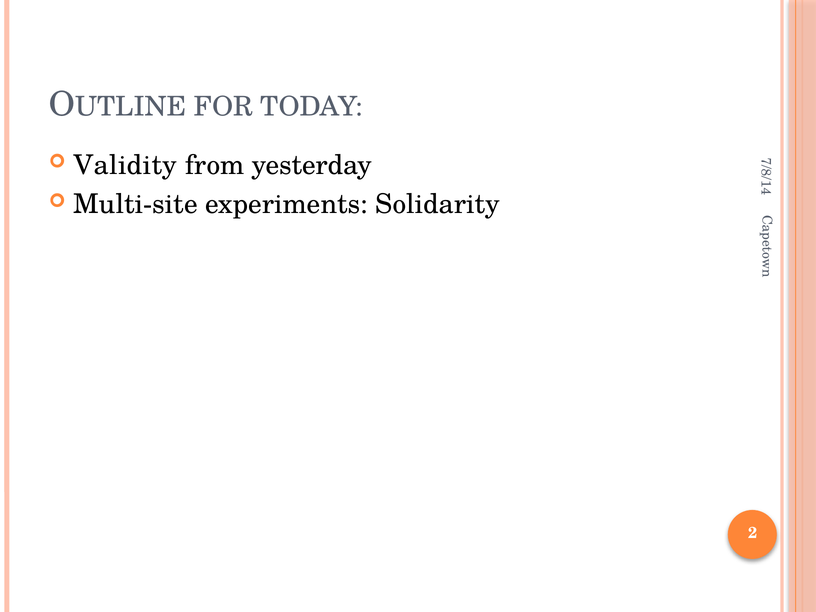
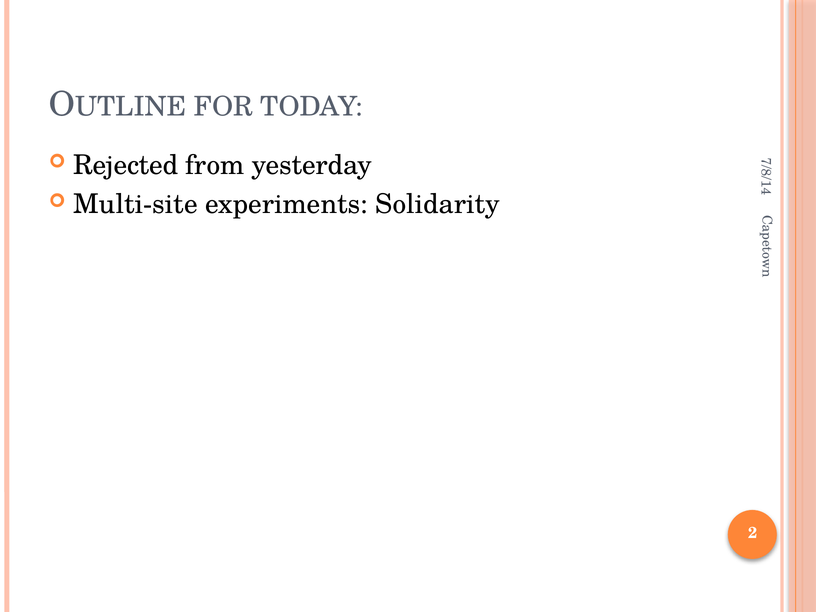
Validity: Validity -> Rejected (126, 165)
